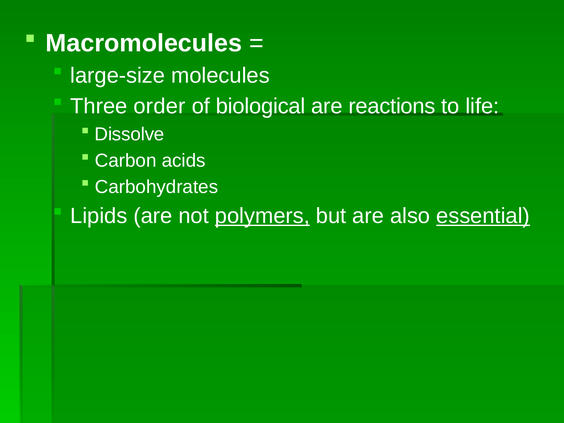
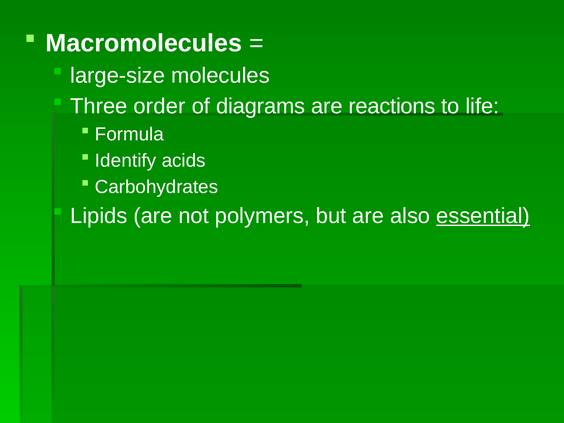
biological: biological -> diagrams (261, 106)
Dissolve: Dissolve -> Formula (129, 134)
Carbon: Carbon -> Identify (126, 161)
polymers underline: present -> none (262, 216)
